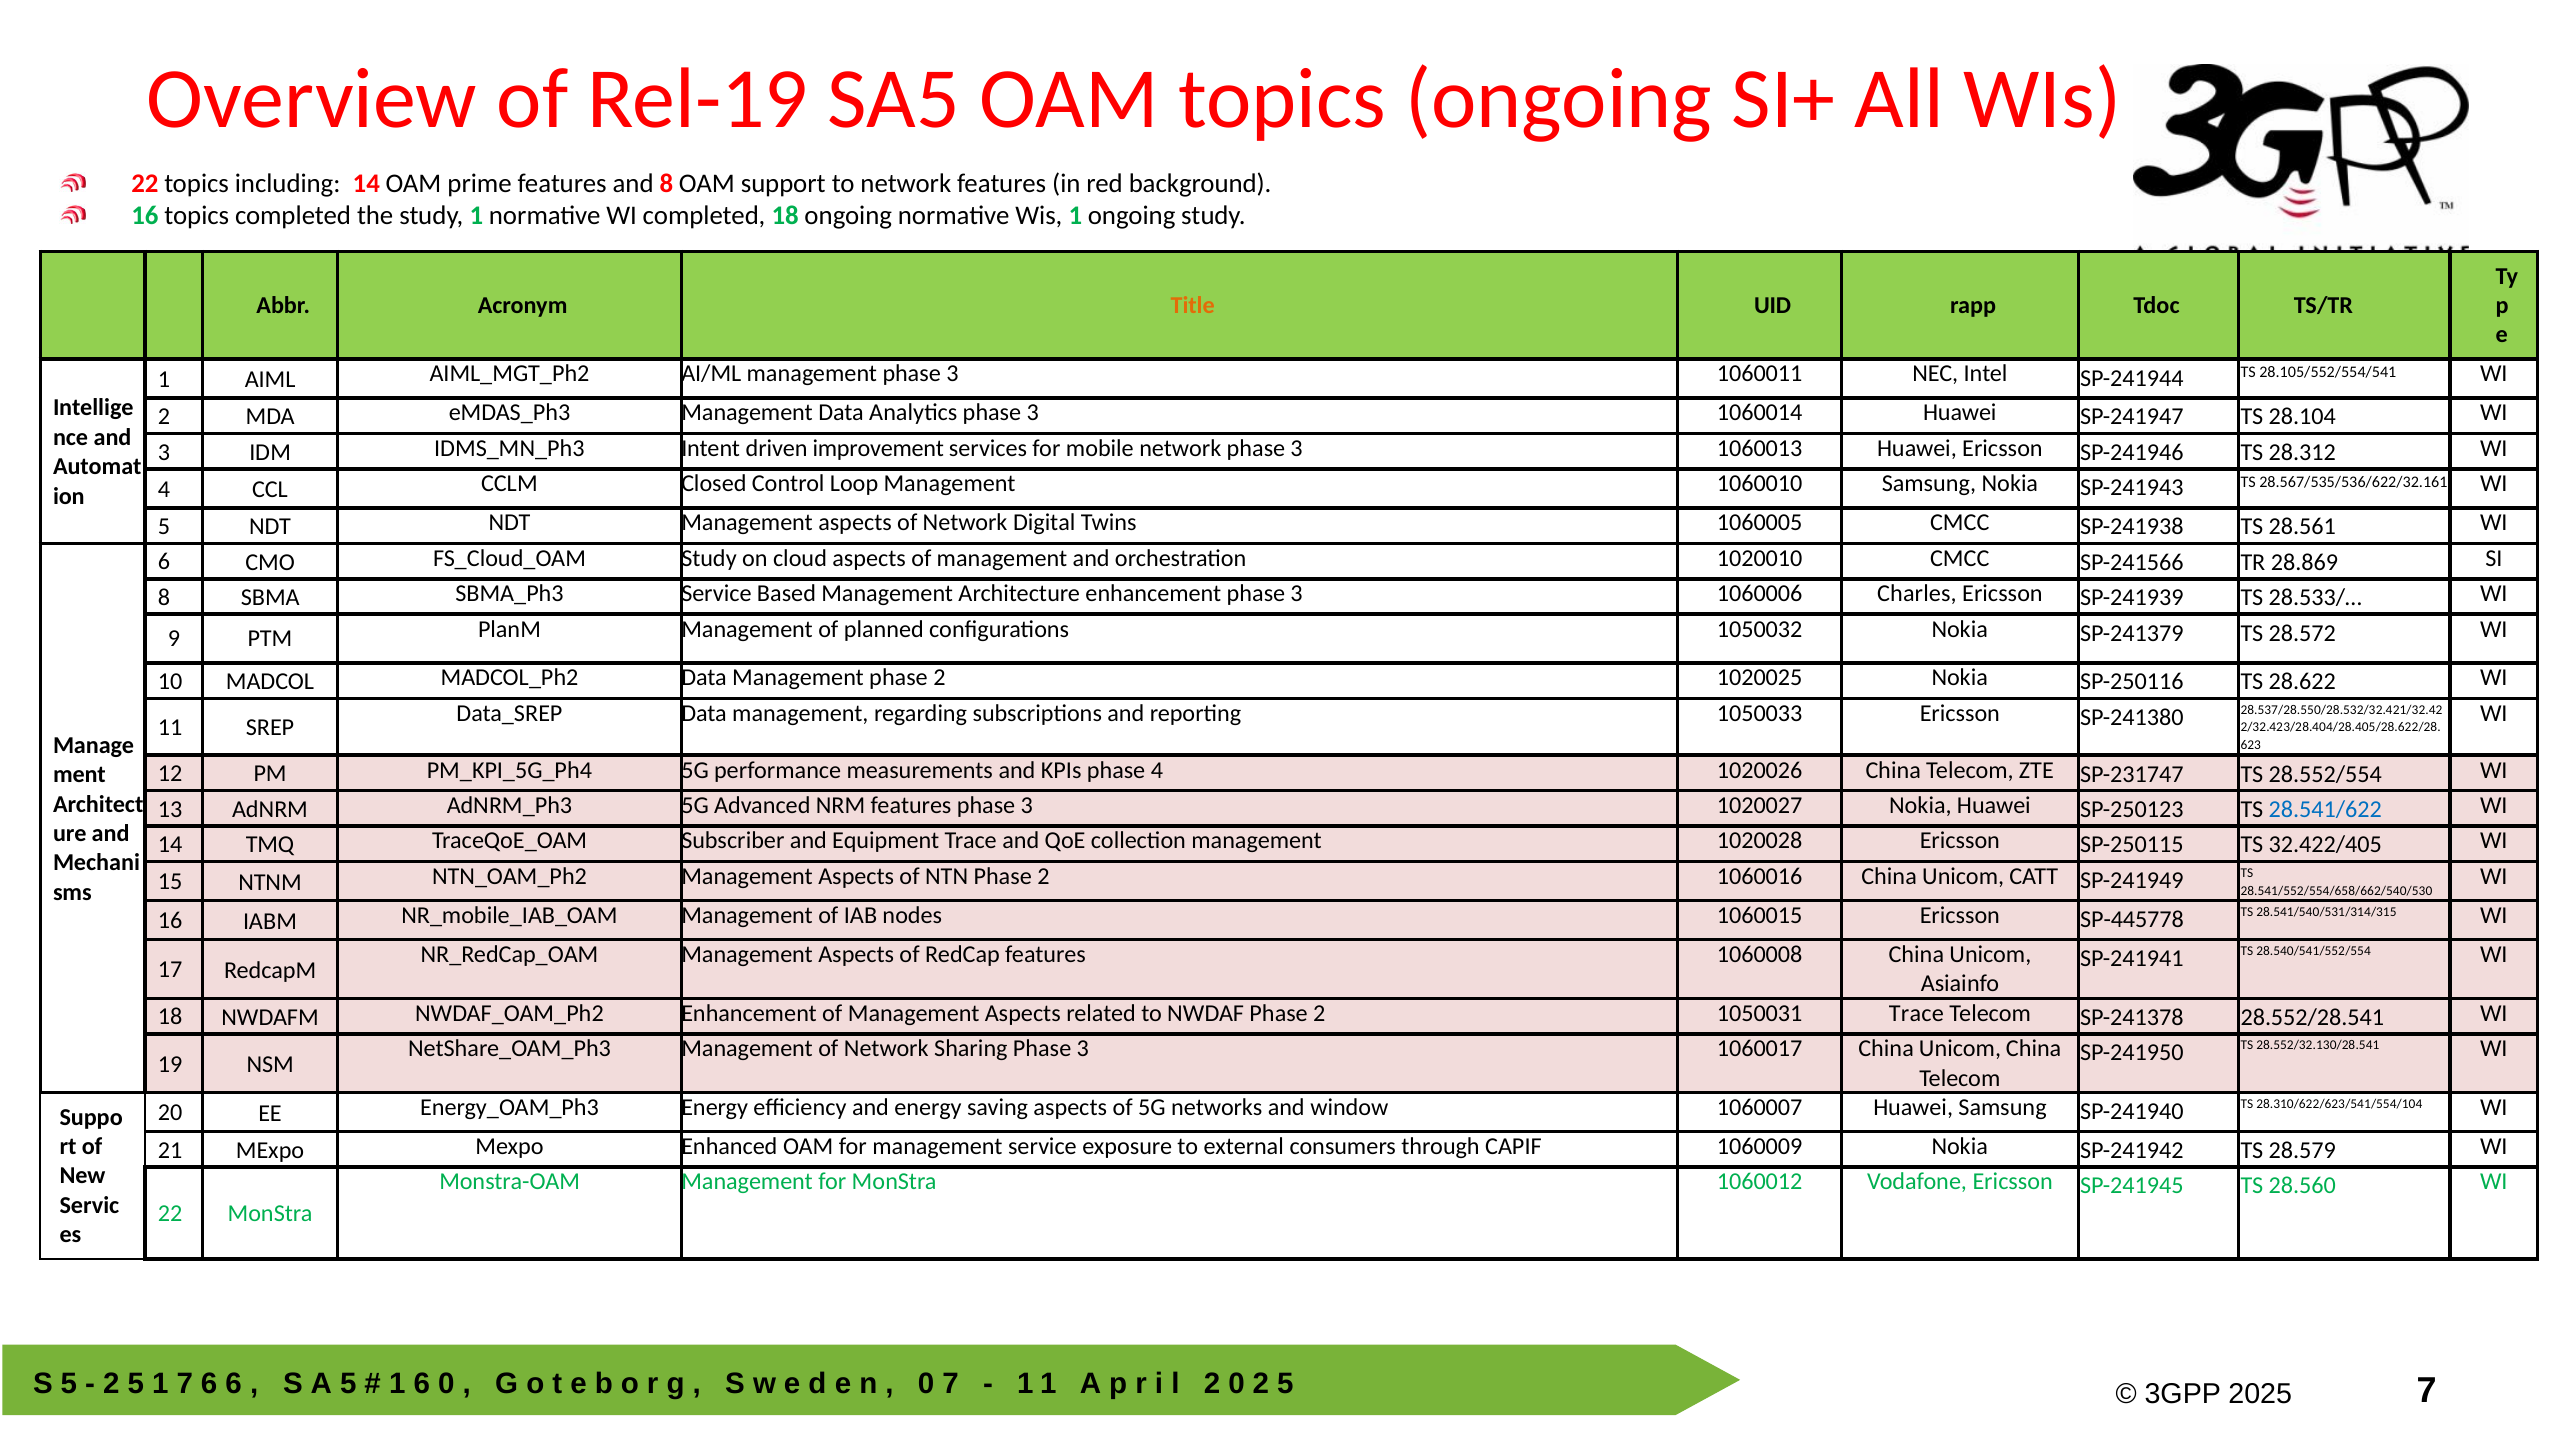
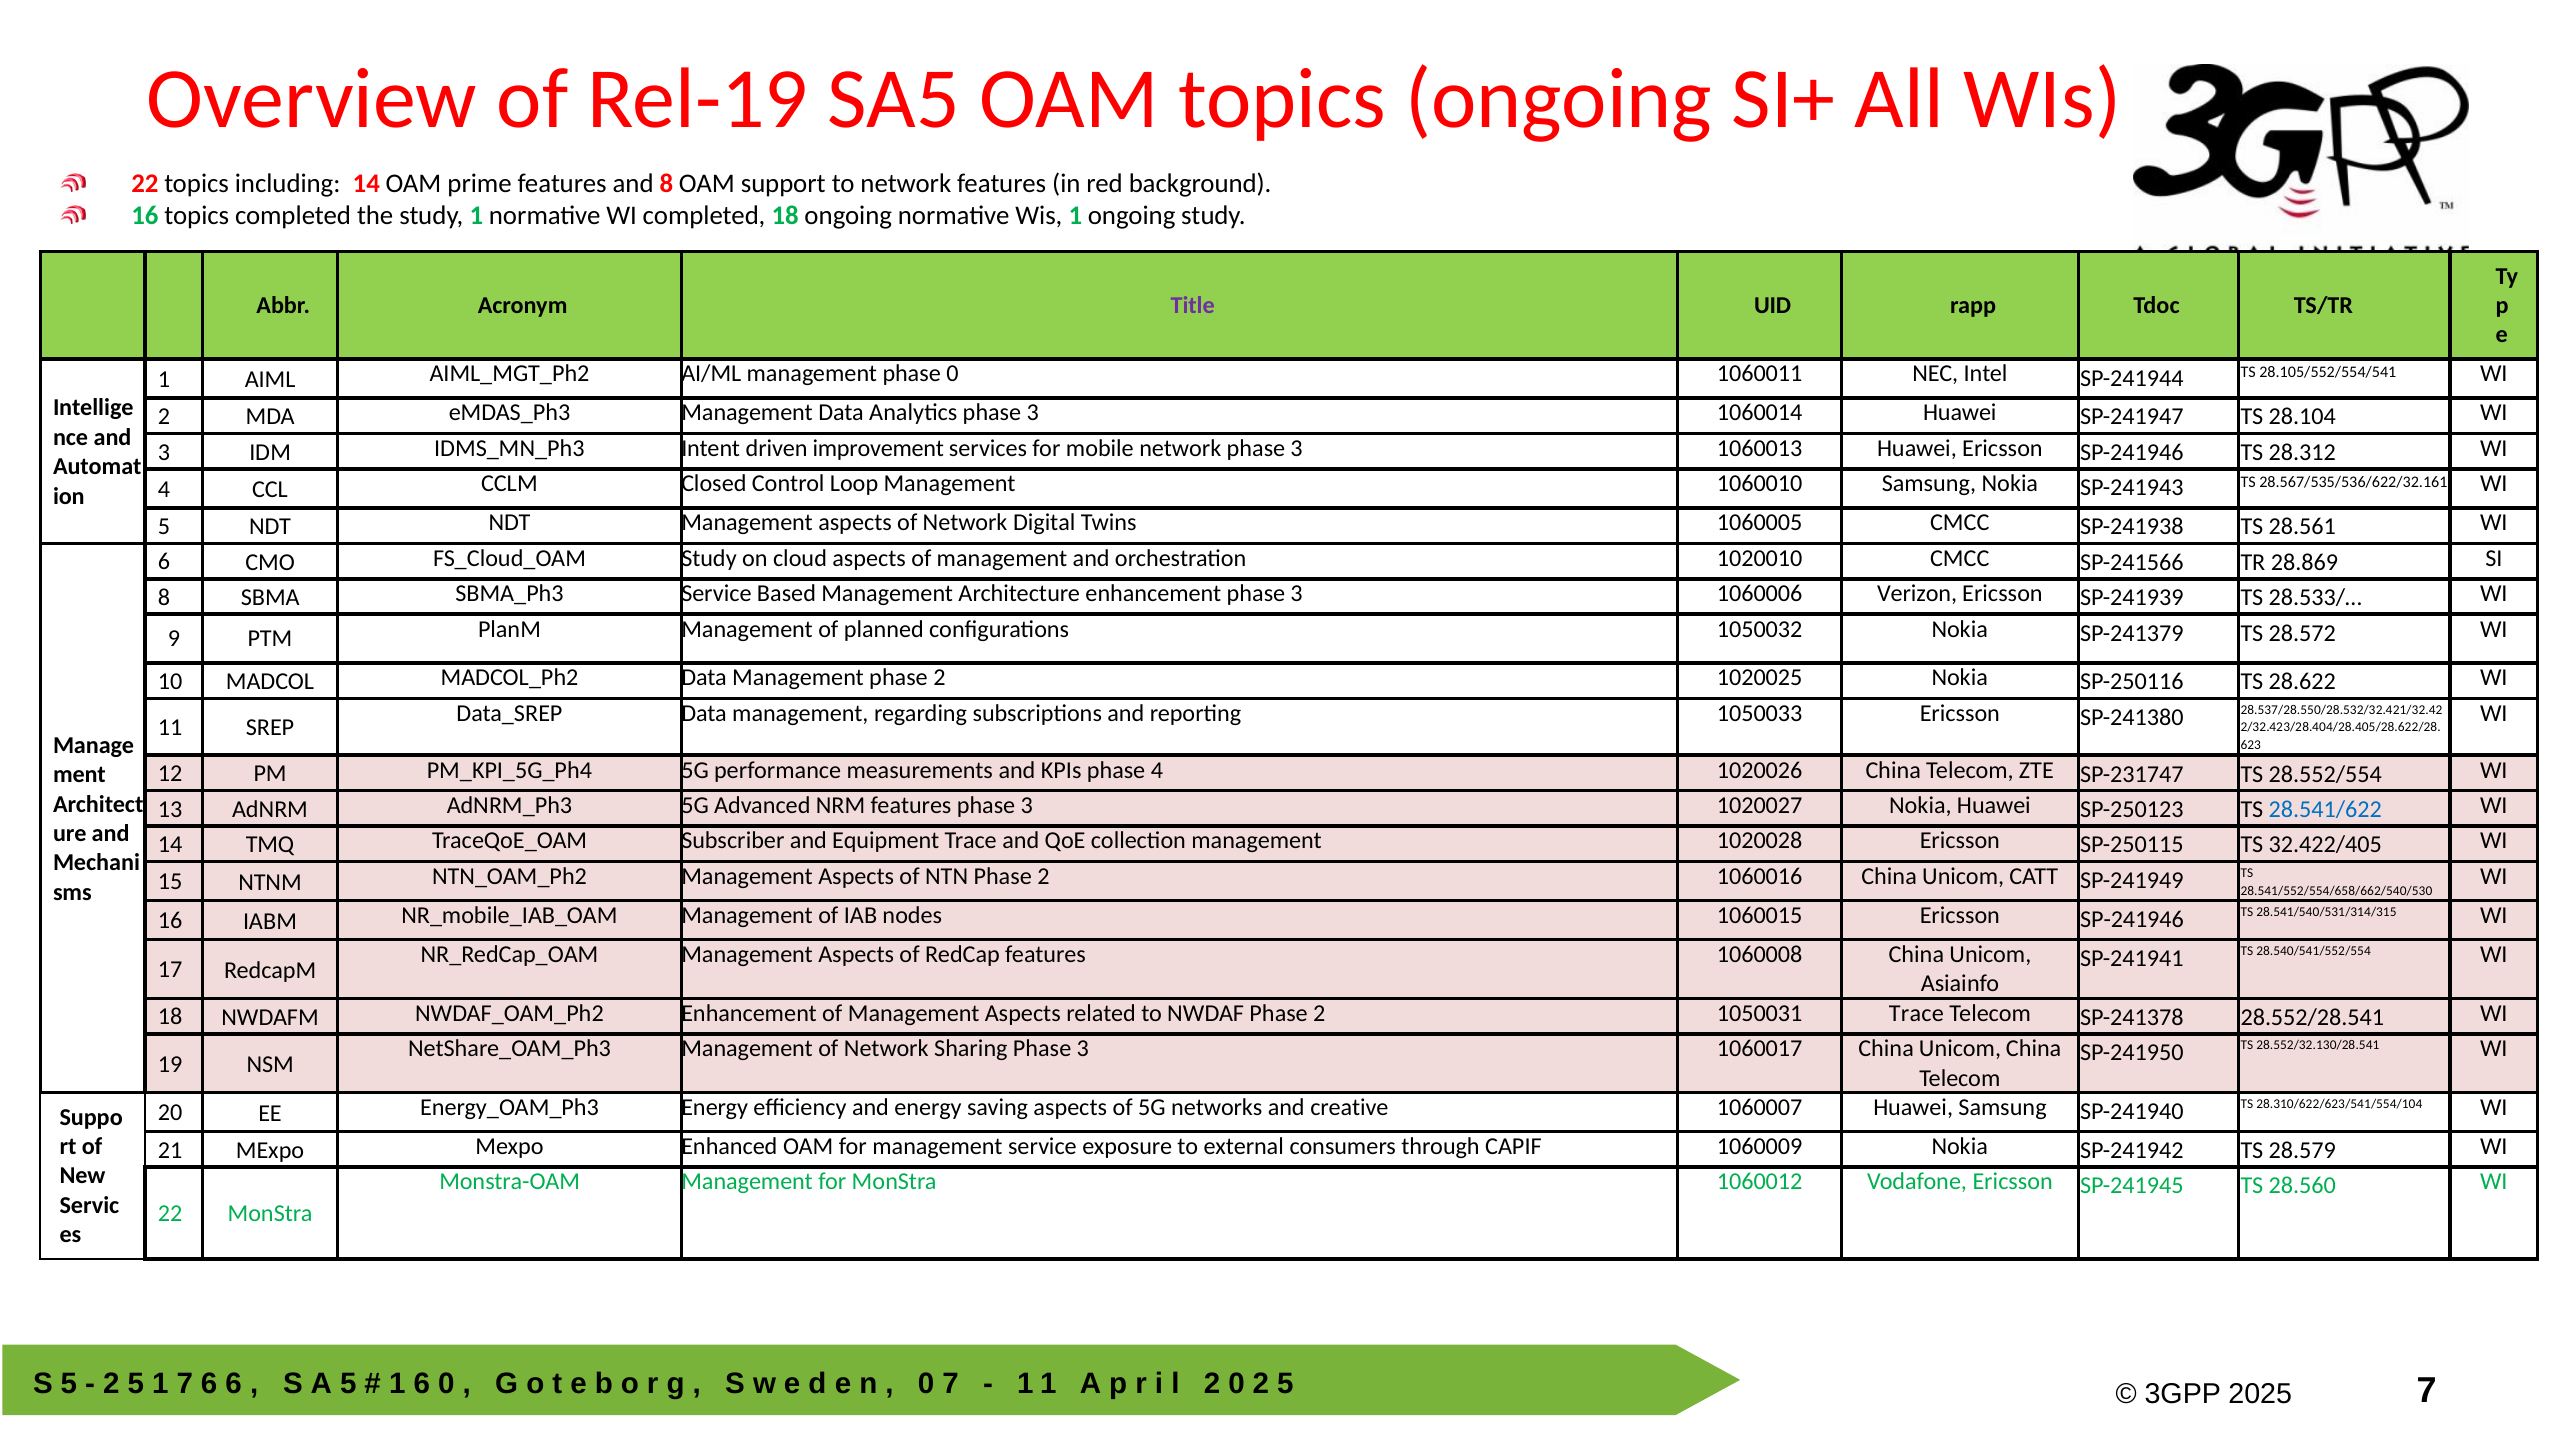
Title colour: orange -> purple (1193, 306)
management phase 3: 3 -> 0 (953, 374)
Charles: Charles -> Verizon (1917, 594)
1060015 Ericsson SP-445778: SP-445778 -> SP-241946 (2132, 920)
window: window -> creative (1349, 1108)
